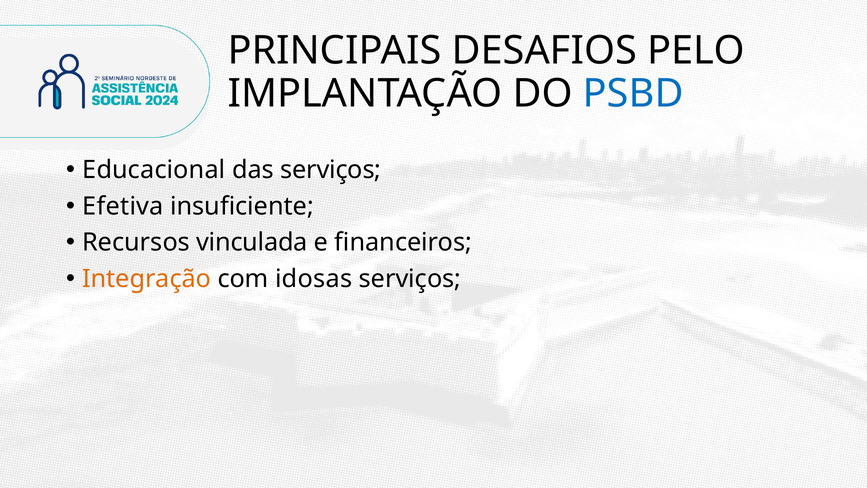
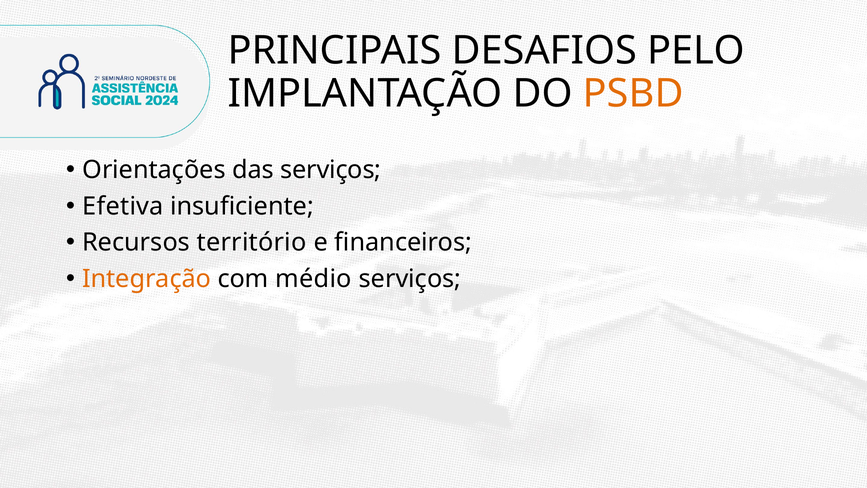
PSBD colour: blue -> orange (633, 94)
Educacional: Educacional -> Orientações (154, 170)
vinculada: vinculada -> território (252, 242)
idosas: idosas -> médio (314, 279)
